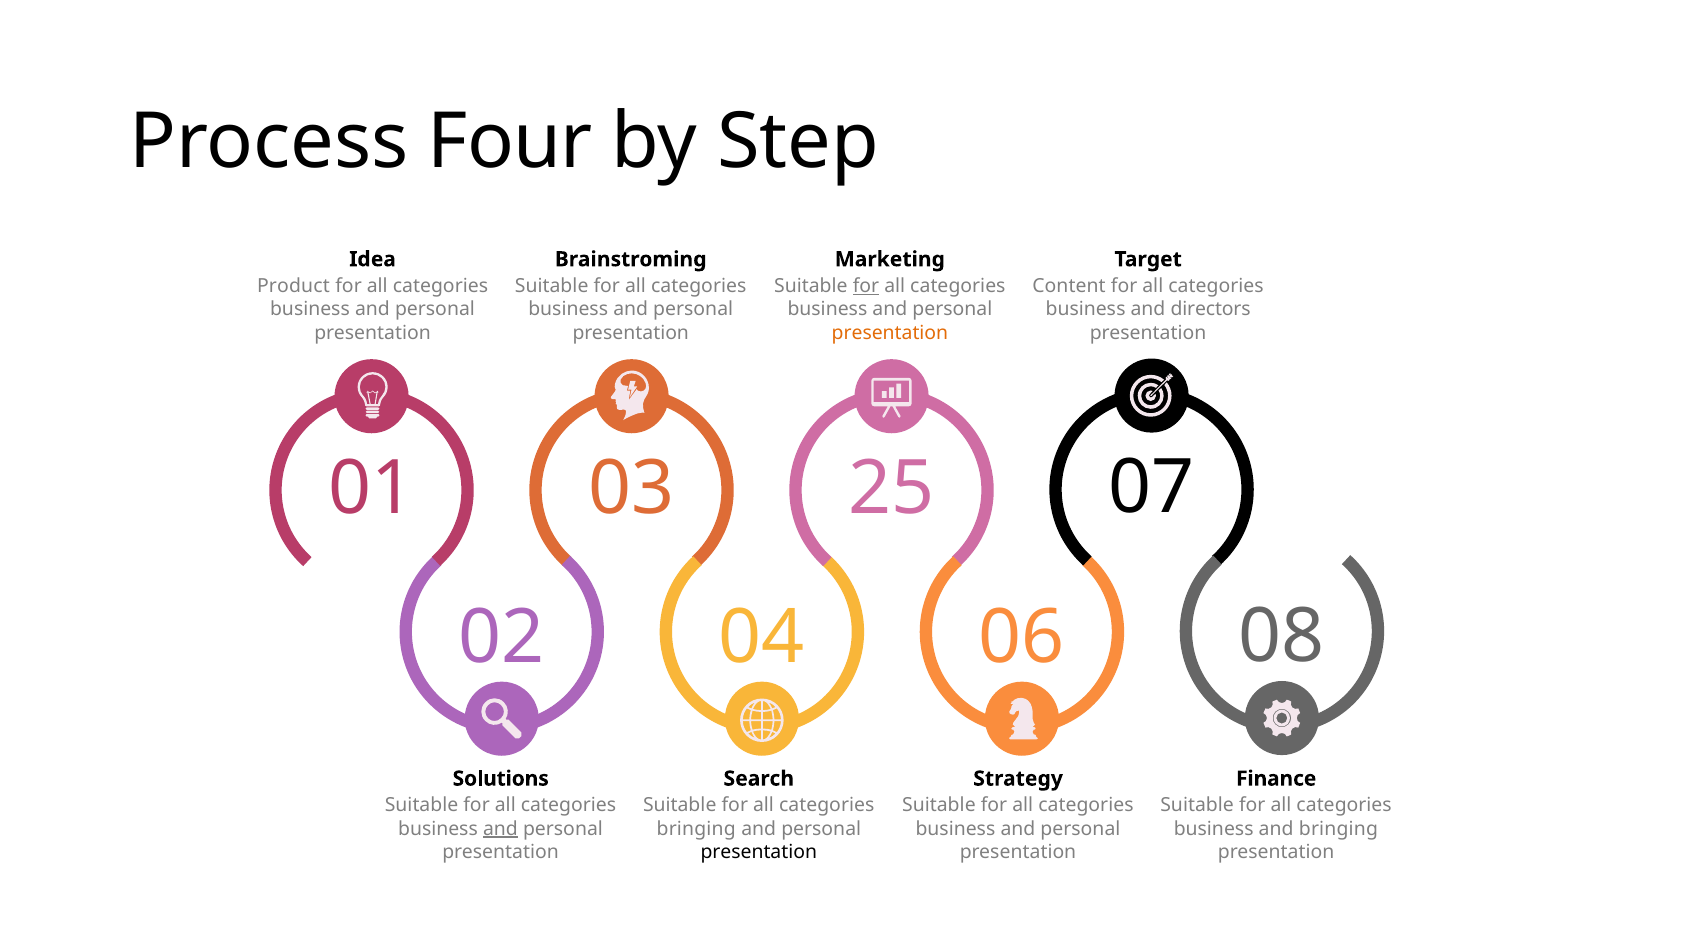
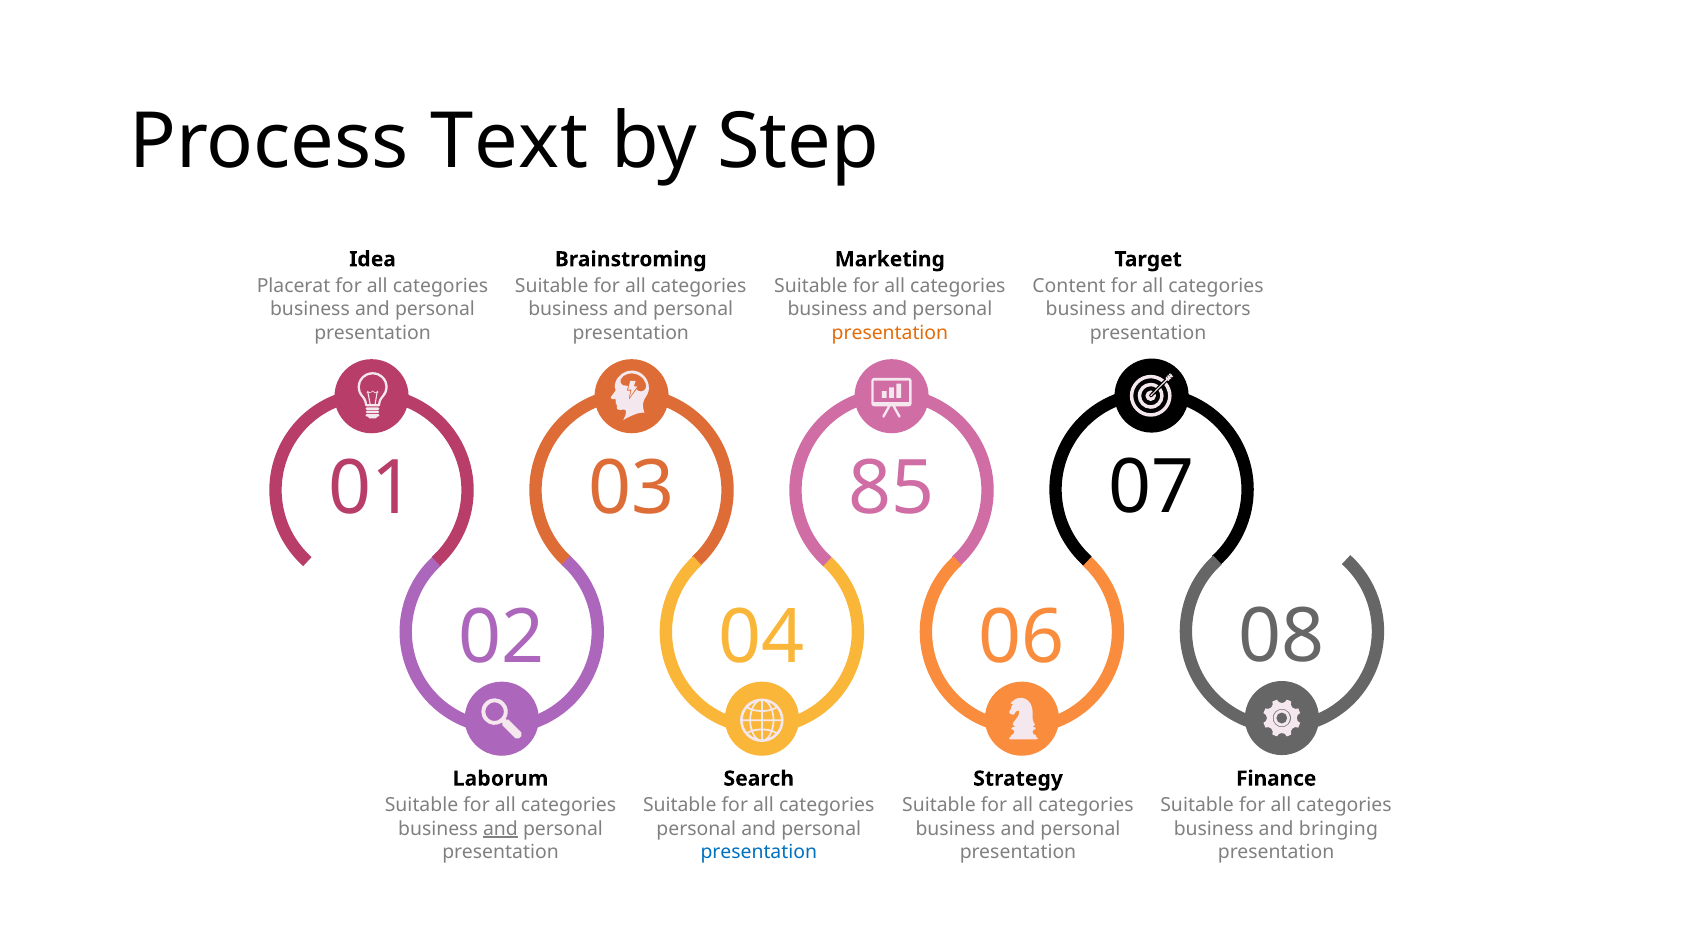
Four: Four -> Text (509, 142)
Product: Product -> Placerat (294, 286)
for underline: present -> none (866, 286)
25: 25 -> 85 (892, 489)
Solutions: Solutions -> Laborum (501, 779)
bringing: bringing -> personal (696, 829)
presentation colour: black -> blue (759, 852)
